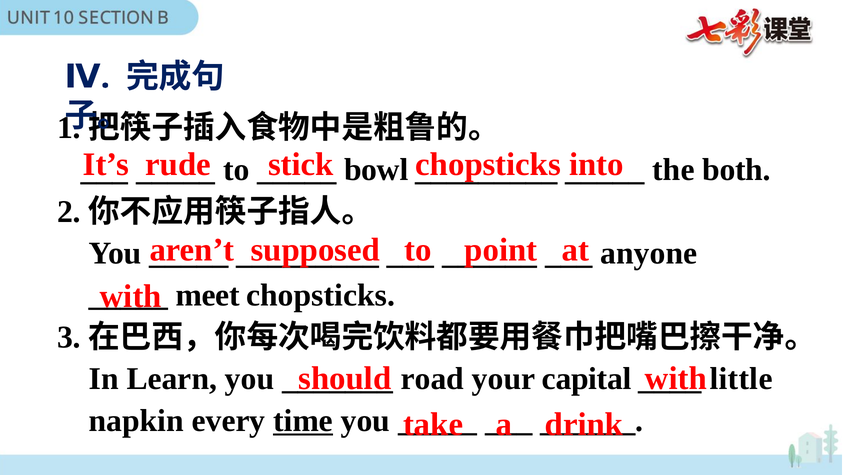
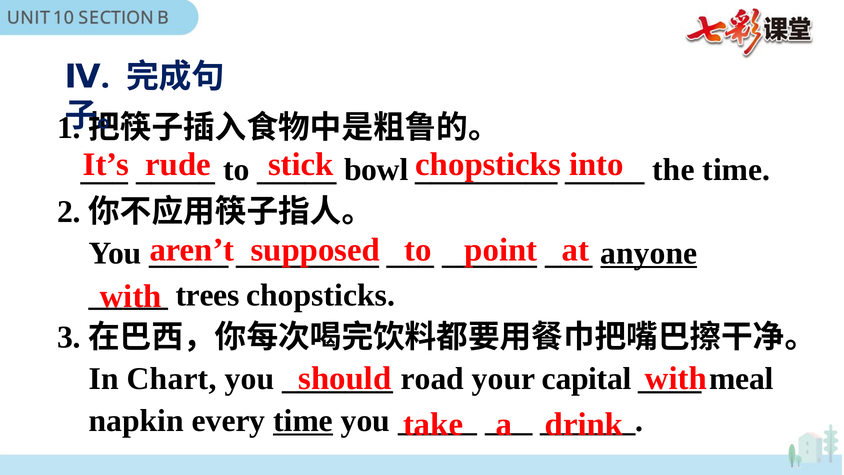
the both: both -> time (736, 170)
anyone underline: none -> present (649, 253)
meet: meet -> trees (208, 295)
Learn: Learn -> Chart (172, 379)
little: little -> meal (741, 379)
